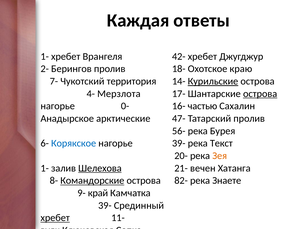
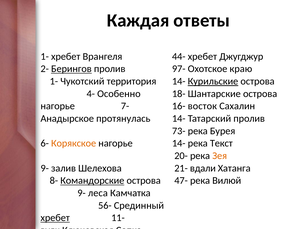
42-: 42- -> 44- (179, 57)
Берингов underline: none -> present (71, 69)
18-: 18- -> 97- (179, 69)
7-: 7- -> 1- (54, 81)
Мерзлота: Мерзлота -> Особенно (119, 94)
17-: 17- -> 18- (179, 94)
острова underline: present -> none (260, 94)
0-: 0- -> 7- (125, 106)
частью: частью -> восток (202, 106)
арктические: арктические -> протянулась (123, 119)
47-: 47- -> 14- (179, 119)
56-: 56- -> 73- (179, 131)
Корякское colour: blue -> orange (74, 144)
39-: 39- -> 14- (179, 144)
1-: 1- -> 9- (45, 169)
Шелехова underline: present -> none (100, 169)
вечен: вечен -> вдали (203, 169)
82-: 82- -> 47- (181, 181)
Знаете: Знаете -> Вилюй (227, 181)
край: край -> леса (98, 193)
39-: 39- -> 56- (105, 206)
